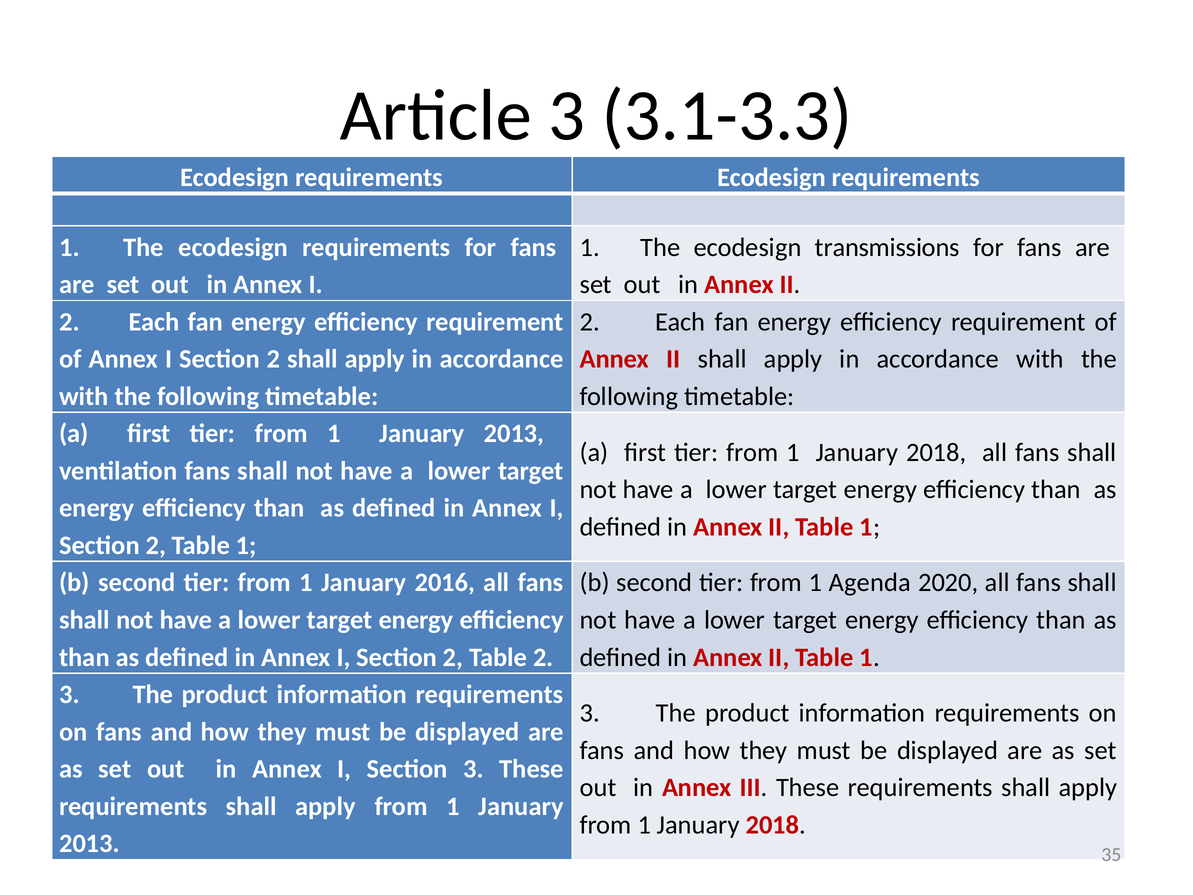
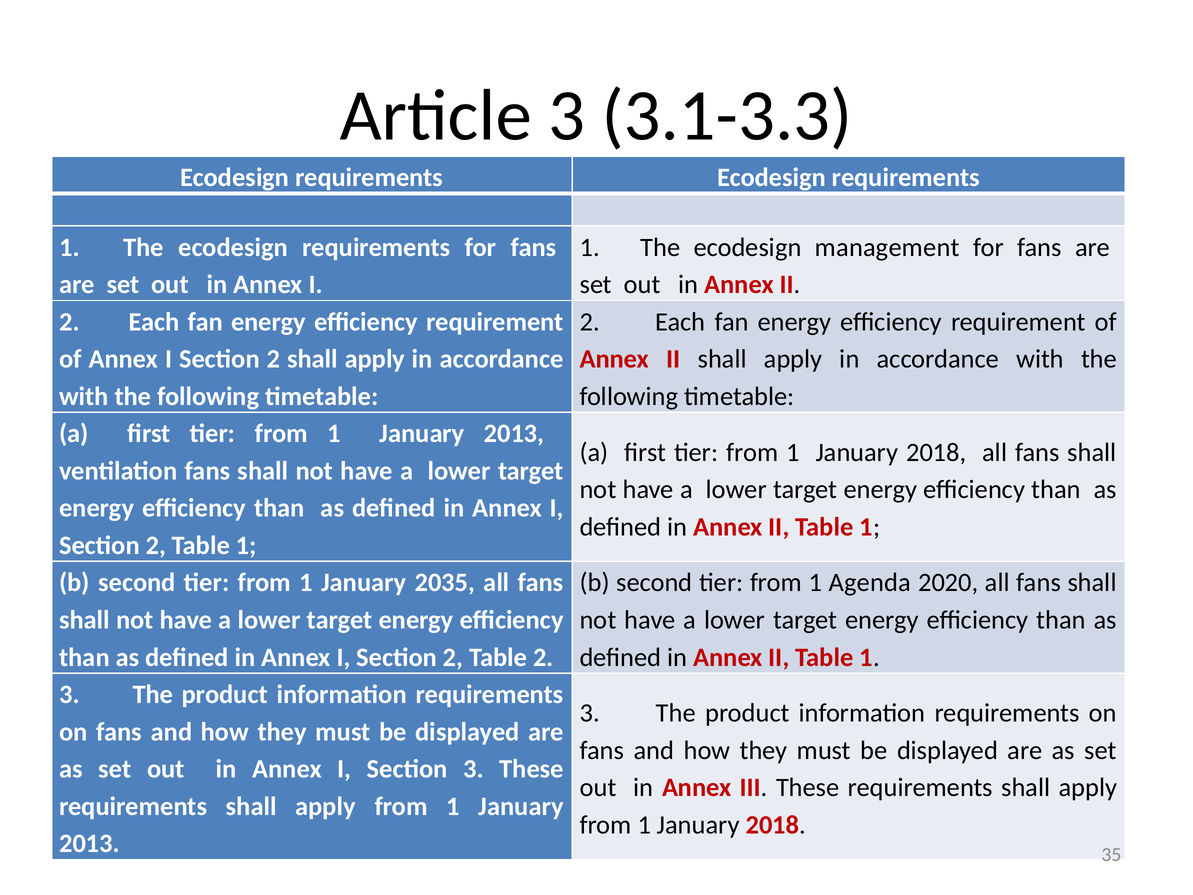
transmissions: transmissions -> management (887, 247)
2016: 2016 -> 2035 (445, 583)
